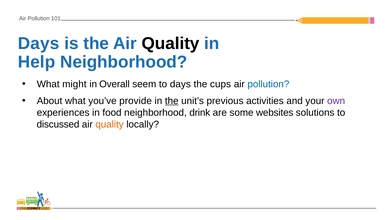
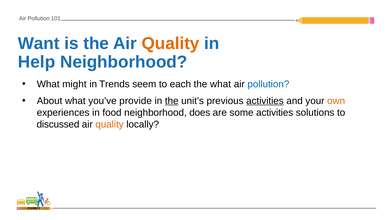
Days: Days -> Want (39, 43)
Quality colour: black -> orange (171, 43)
Overall: Overall -> Trends (114, 84)
to days: days -> each (180, 84)
the cups: cups -> what (221, 84)
activities underline: none -> present (265, 101)
own colour: purple -> orange (336, 101)
drink: drink -> does (200, 113)
some websites: websites -> activities (275, 113)
